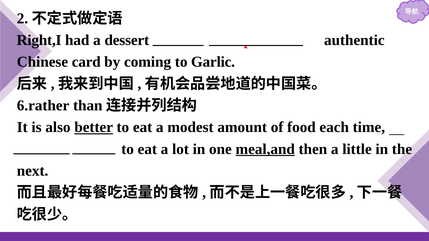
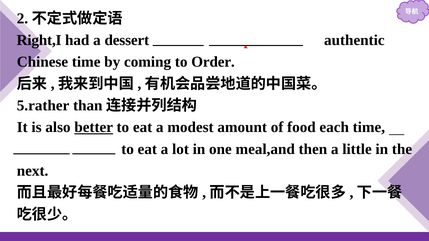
Chinese card: card -> time (86, 62)
Garlic: Garlic -> Order (213, 62)
6.rather: 6.rather -> 5.rather (43, 106)
meal,and underline: present -> none (265, 149)
